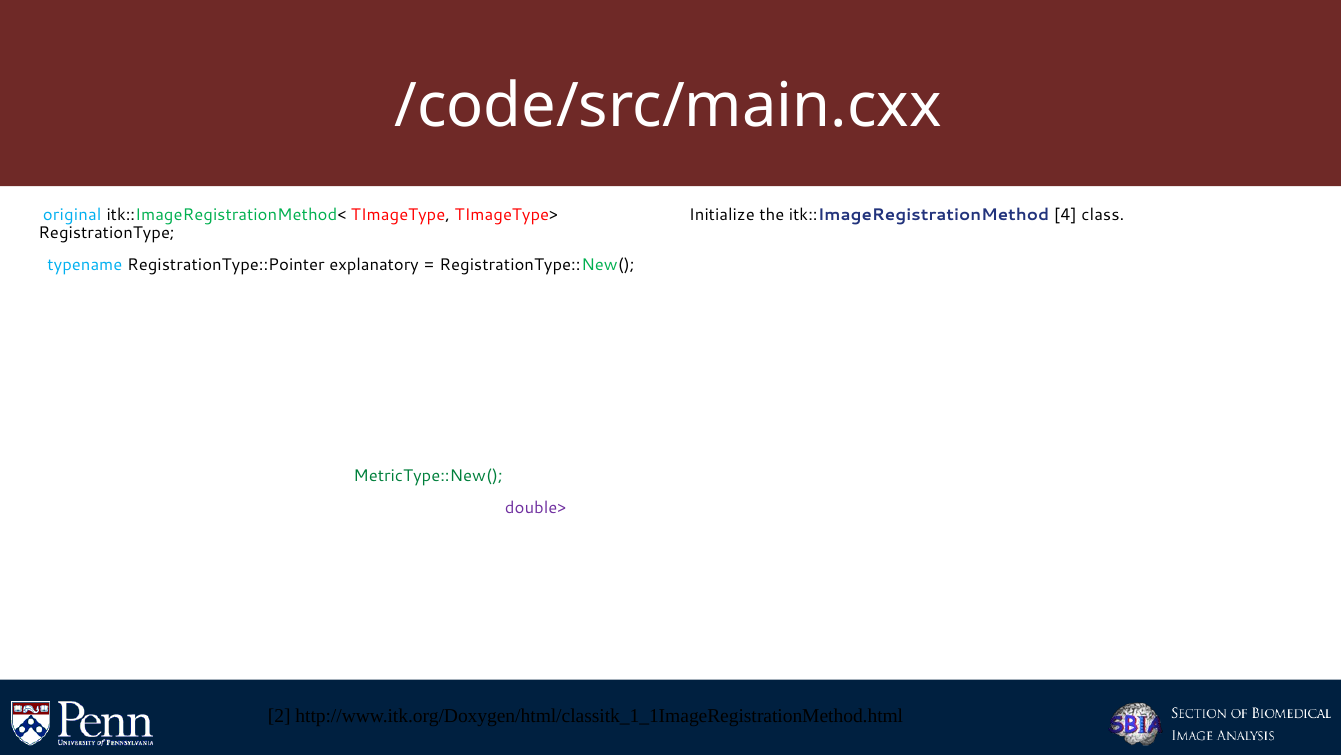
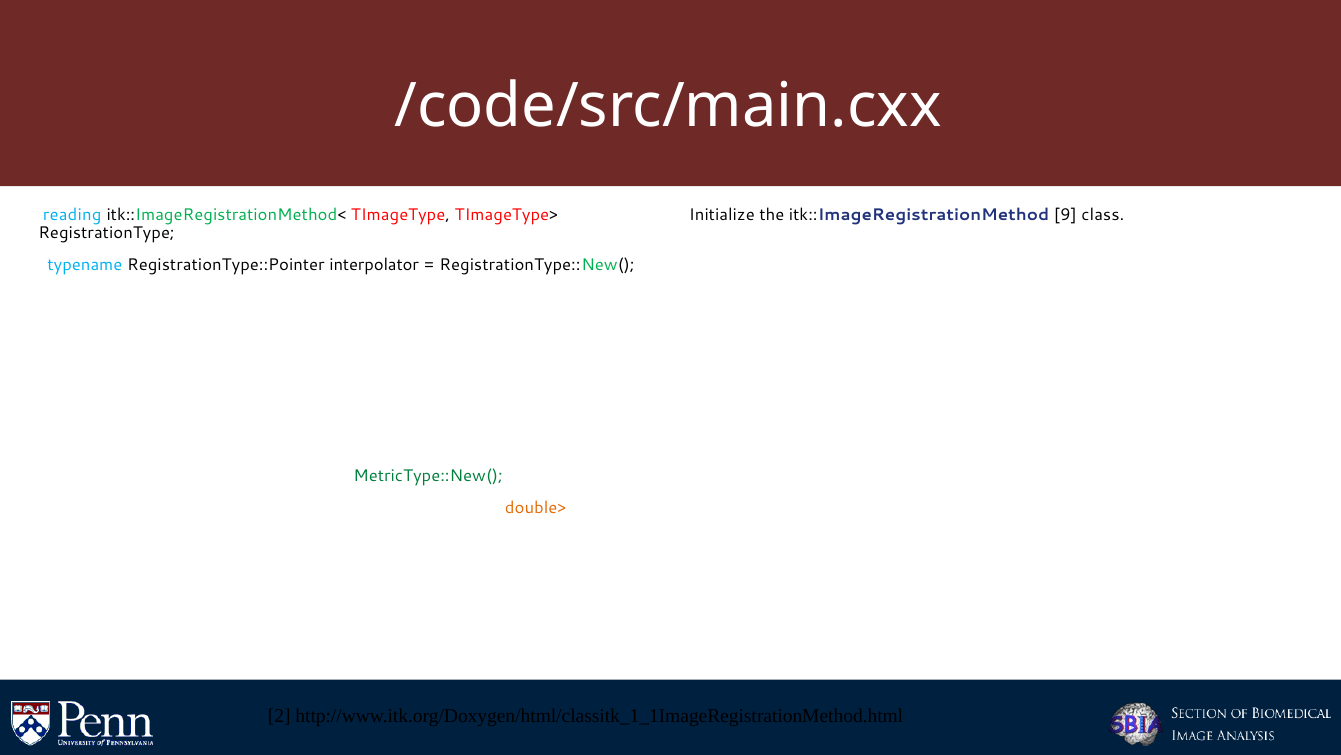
original: original -> reading (72, 215)
4: 4 -> 9 (1065, 215)
RegistrationType::Pointer explanatory: explanatory -> interpolator (374, 265)
double> colour: purple -> orange (536, 508)
